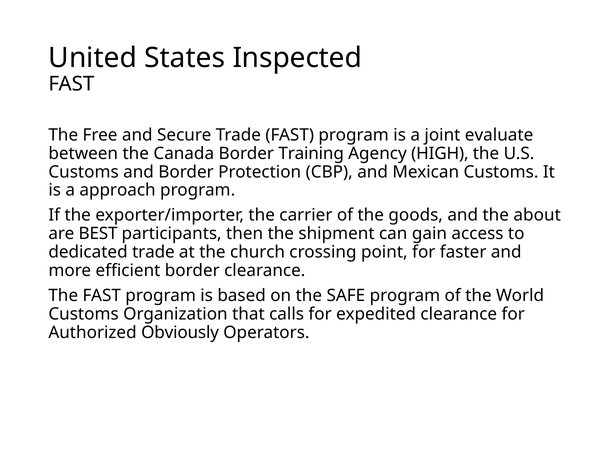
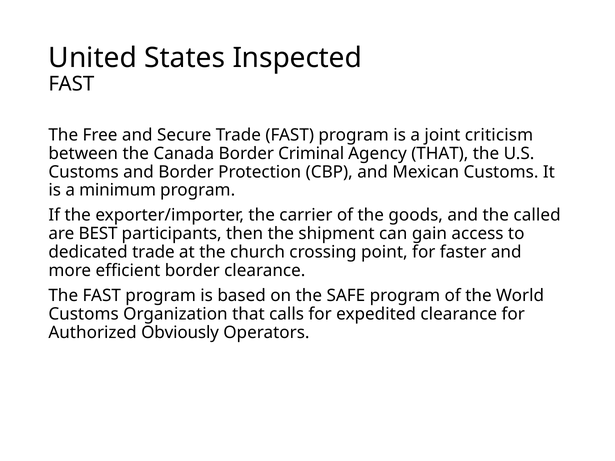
evaluate: evaluate -> criticism (499, 135)
Training: Training -> Criminal (311, 153)
Agency HIGH: HIGH -> THAT (440, 153)
approach: approach -> minimum (118, 190)
about: about -> called (537, 215)
